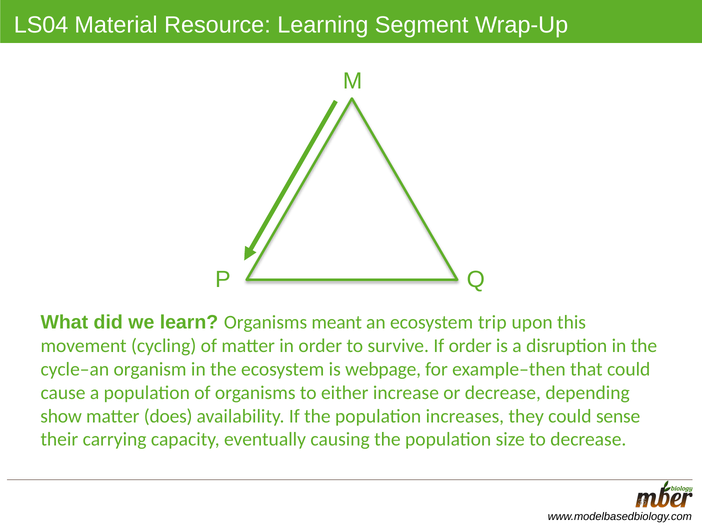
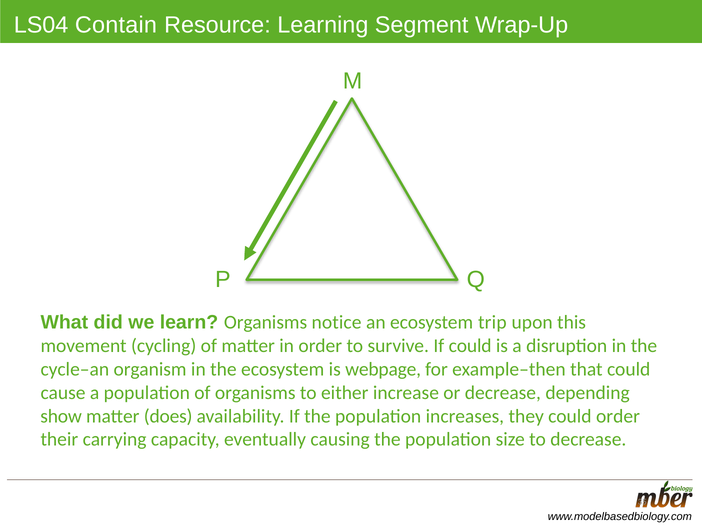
Material: Material -> Contain (116, 25)
meant: meant -> notice (337, 323)
If order: order -> could (470, 346)
could sense: sense -> order (618, 416)
